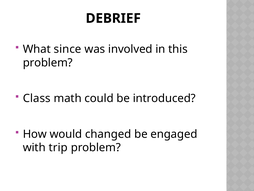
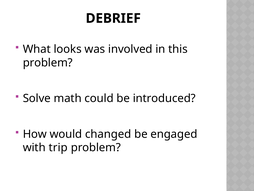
since: since -> looks (68, 49)
Class: Class -> Solve (37, 98)
